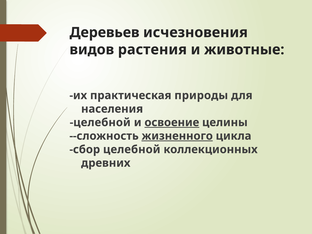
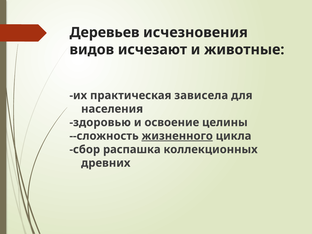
растения: растения -> исчезают (152, 50)
природы: природы -> зависела (201, 95)
целебной: целебной -> здоровью (100, 122)
освоение underline: present -> none (172, 122)
сбор целебной: целебной -> распашка (132, 149)
